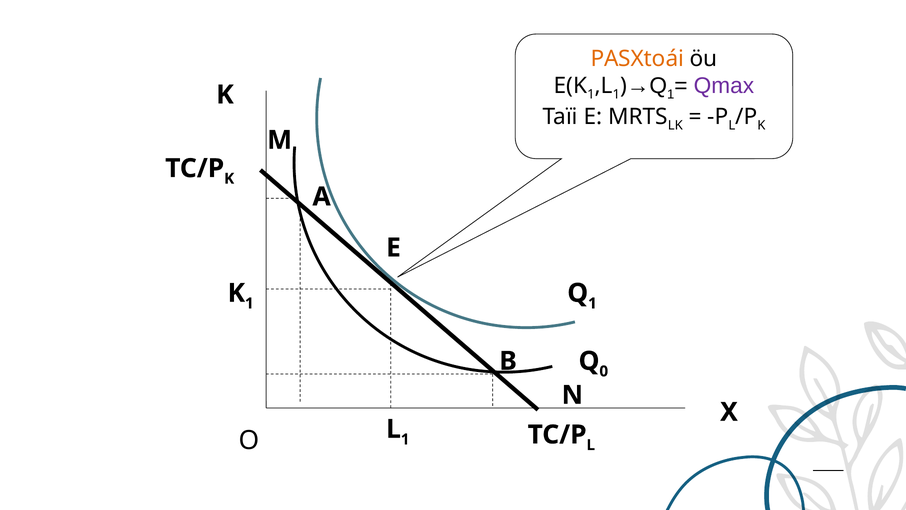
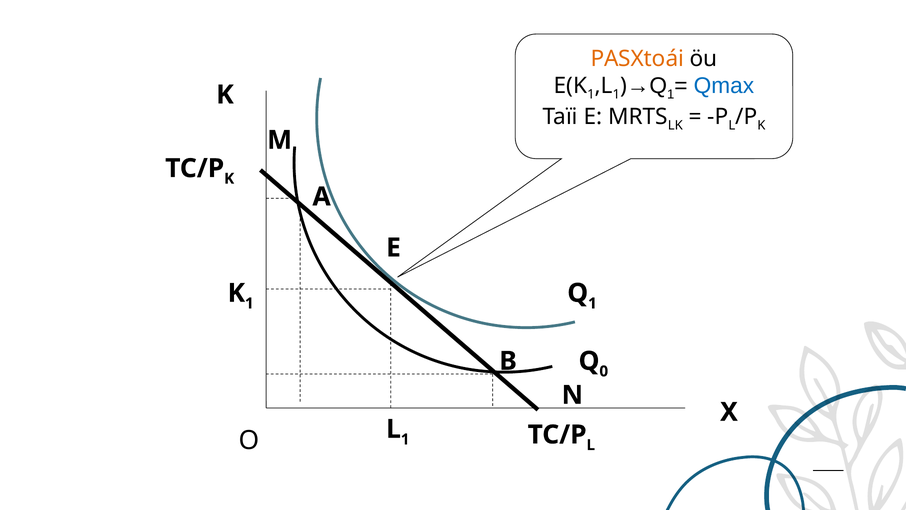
Qmax colour: purple -> blue (724, 86)
